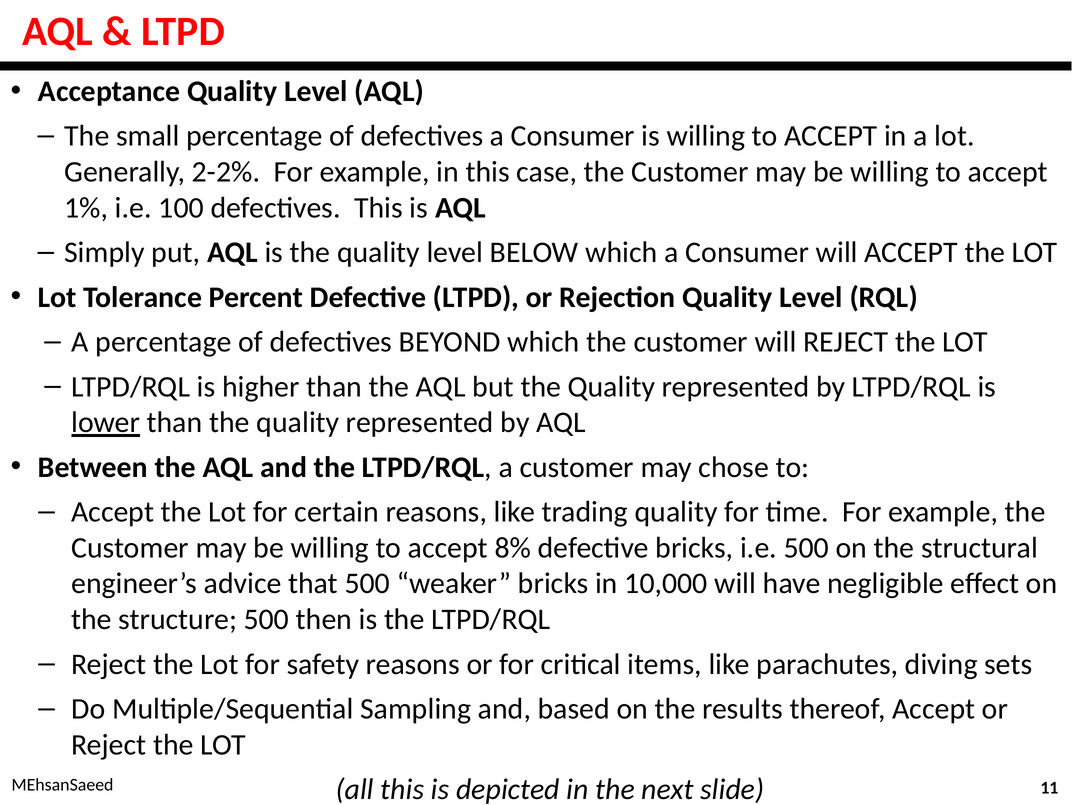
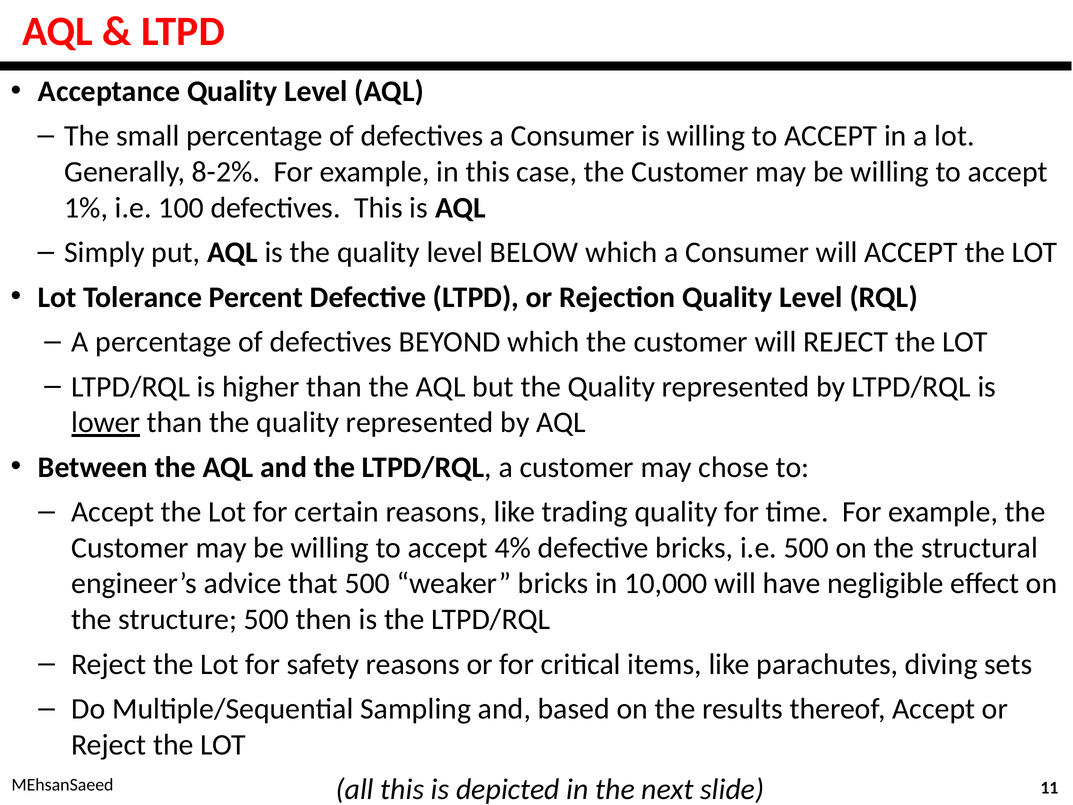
2-2%: 2-2% -> 8-2% (226, 172)
8%: 8% -> 4% (513, 548)
